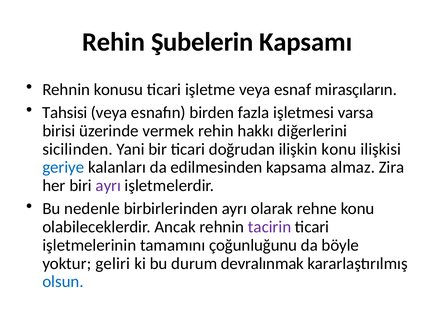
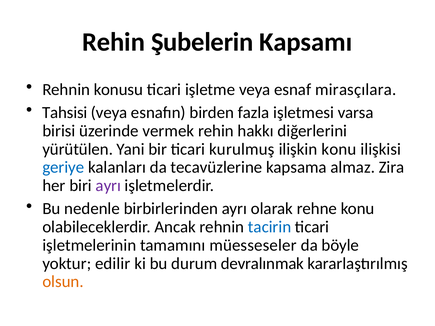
mirasçıların: mirasçıların -> mirasçılara (356, 90)
sicilinden: sicilinden -> yürütülen (78, 149)
doğrudan: doğrudan -> kurulmuş (242, 149)
edilmesinden: edilmesinden -> tecavüzlerine (216, 168)
tacirin colour: purple -> blue (270, 227)
çoğunluğunu: çoğunluğunu -> müesseseler (253, 245)
geliri: geliri -> edilir (113, 264)
olsun colour: blue -> orange (63, 282)
